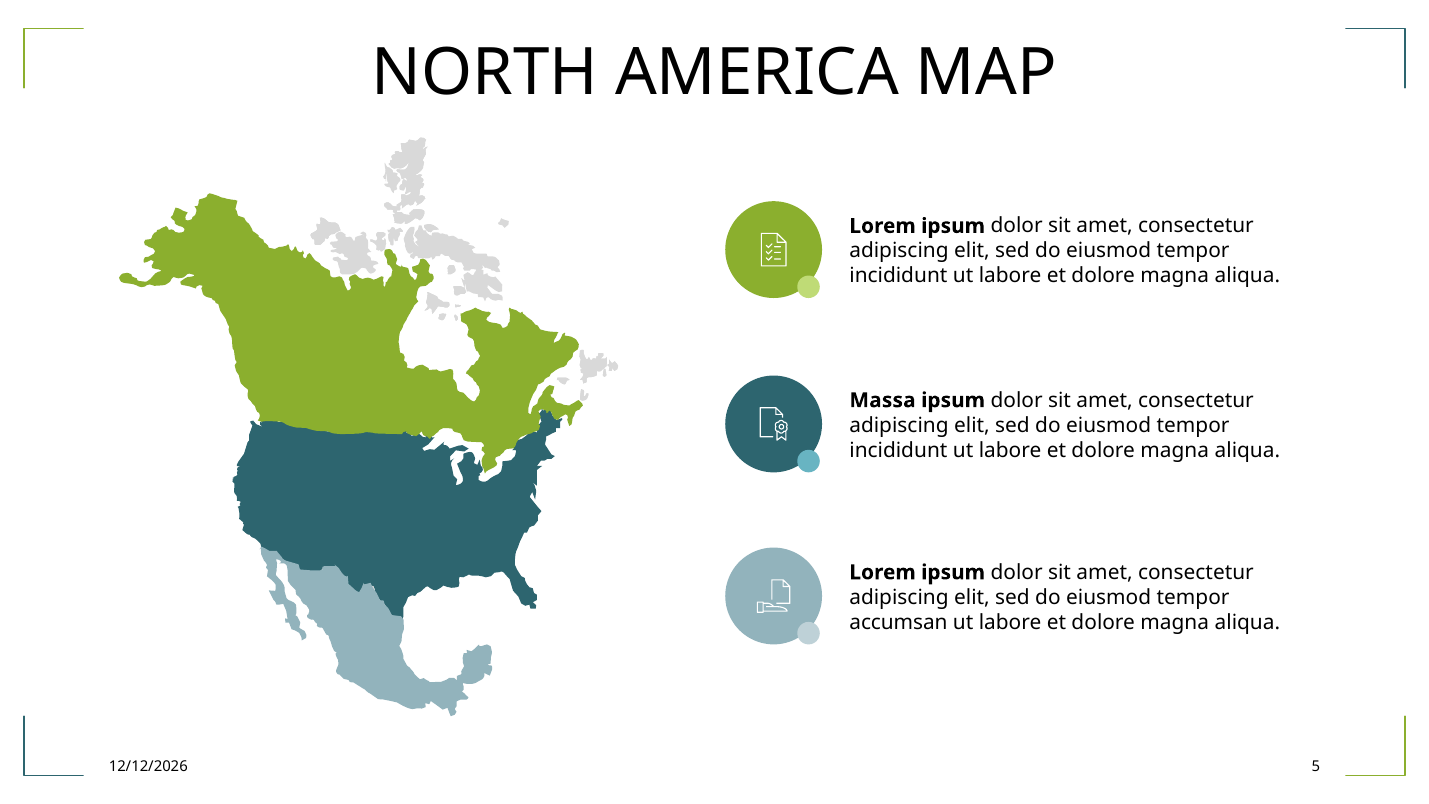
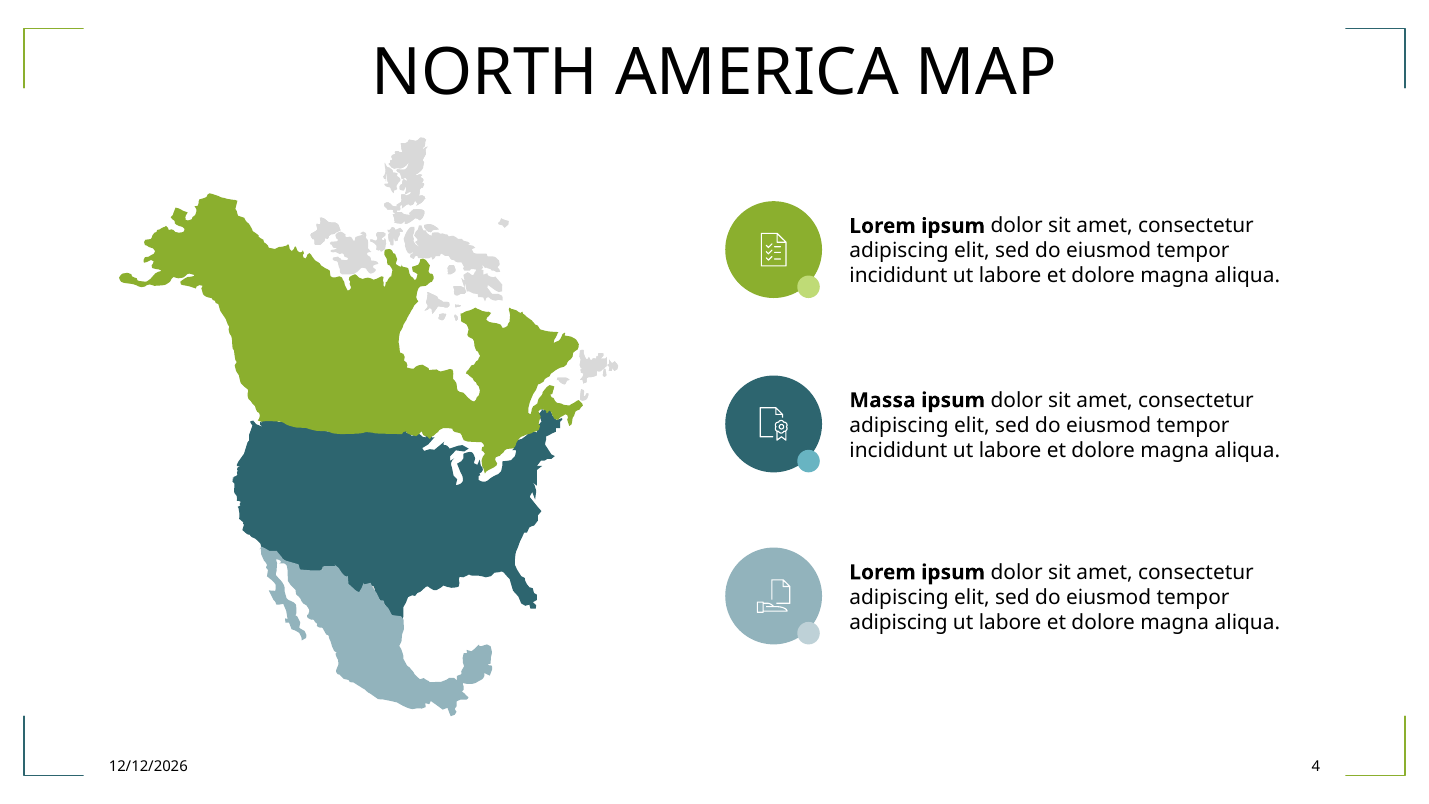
accumsan: accumsan -> adipiscing (899, 622)
5: 5 -> 4 (1316, 766)
